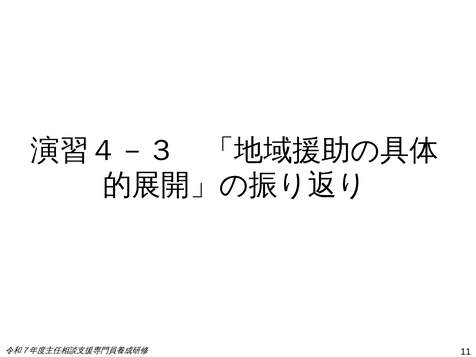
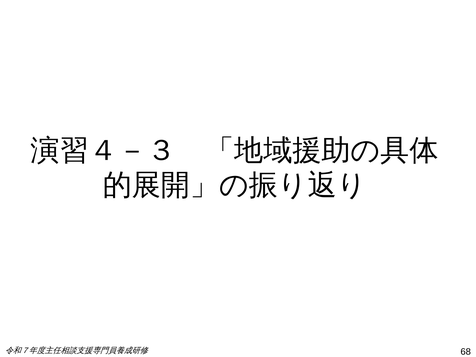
11: 11 -> 68 (466, 352)
